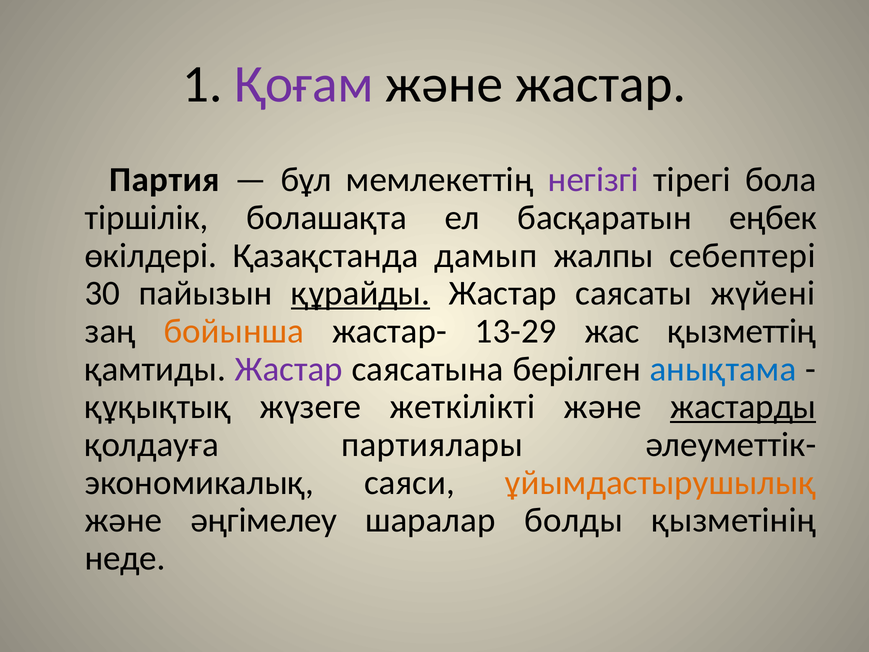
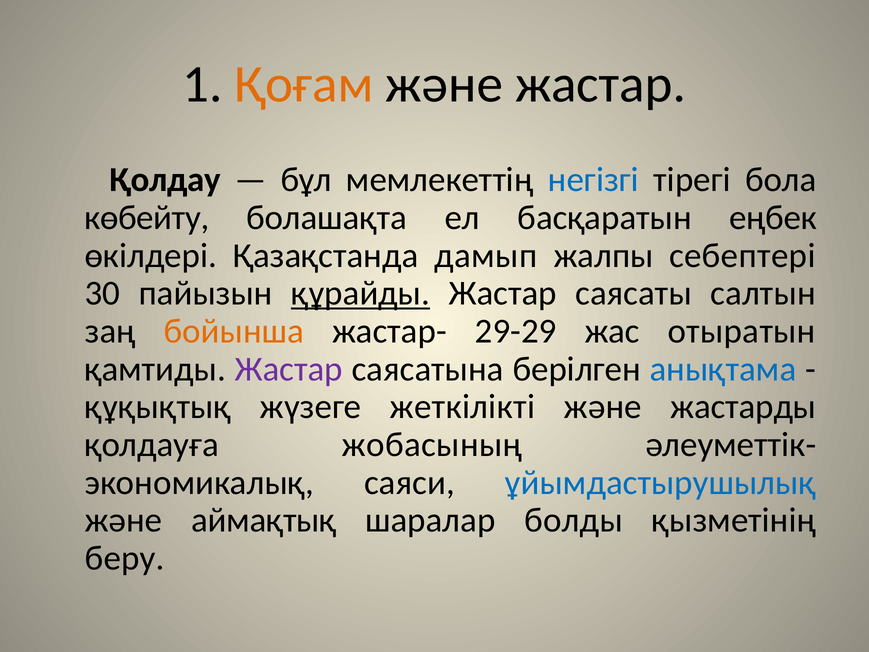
Қоғам colour: purple -> orange (304, 84)
Партия: Партия -> Қолдау (165, 180)
негізгі colour: purple -> blue (593, 180)
тіршілік: тіршілік -> көбейту (147, 218)
жүйені: жүйені -> салтын (763, 293)
13-29: 13-29 -> 29-29 (516, 331)
қызметтің: қызметтің -> отыратын (742, 331)
жастарды underline: present -> none (743, 407)
партиялары: партиялары -> жобасының (432, 445)
ұйымдастырушылық colour: orange -> blue (660, 482)
әңгімелеу: әңгімелеу -> аймақтық (264, 520)
неде: неде -> беру (125, 558)
